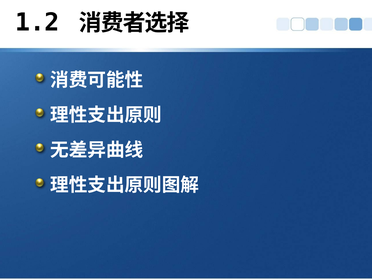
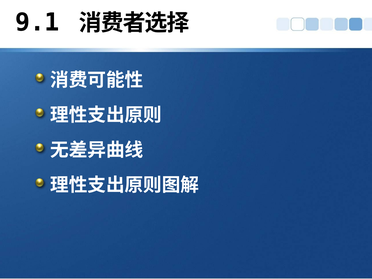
1.2: 1.2 -> 9.1 (37, 23)
